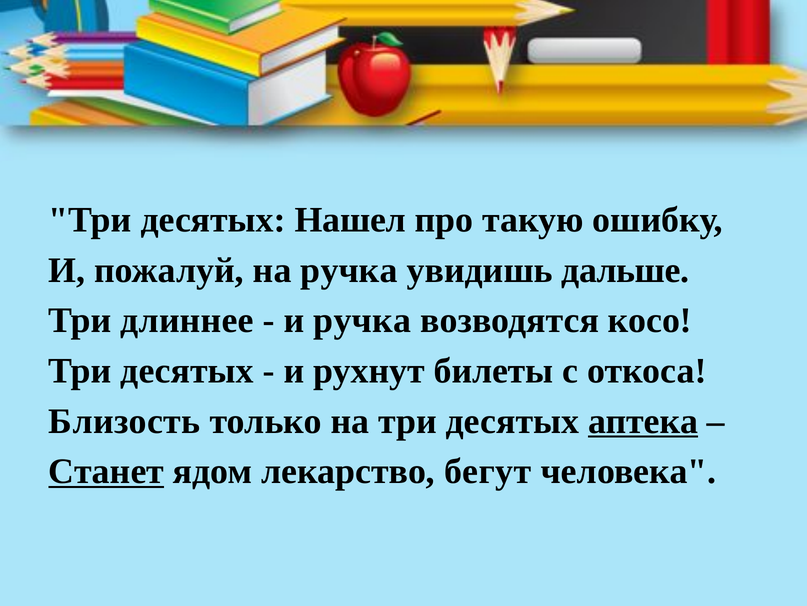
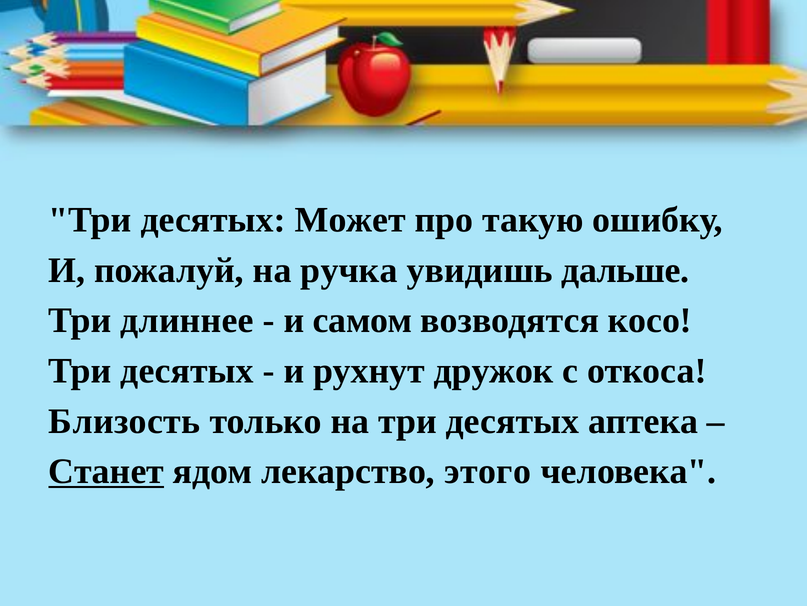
Нашел: Нашел -> Может (350, 220)
и ручка: ручка -> самом (363, 320)
билеты: билеты -> дружок (494, 370)
аптека underline: present -> none (643, 421)
бегут: бегут -> этого (488, 471)
